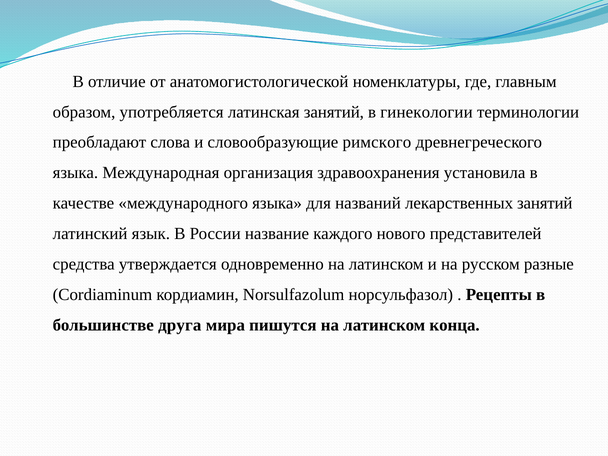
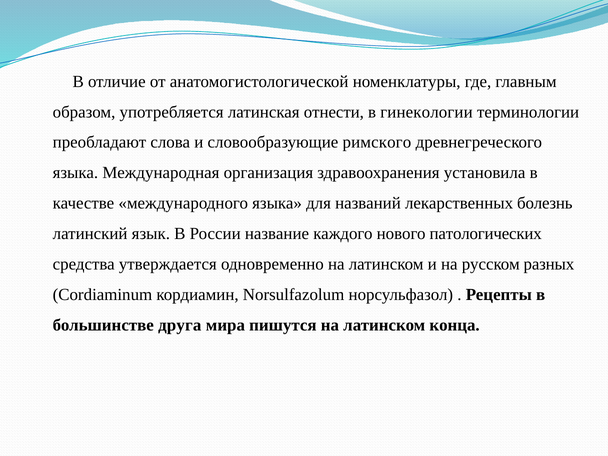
латинская занятий: занятий -> отнести (334, 112)
лекарственных занятий: занятий -> болезнь (545, 203)
представителей: представителей -> патологических (486, 234)
разные: разные -> разных (549, 264)
